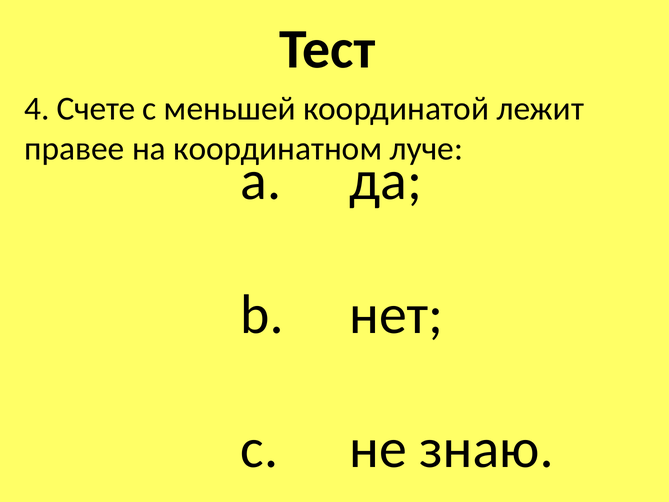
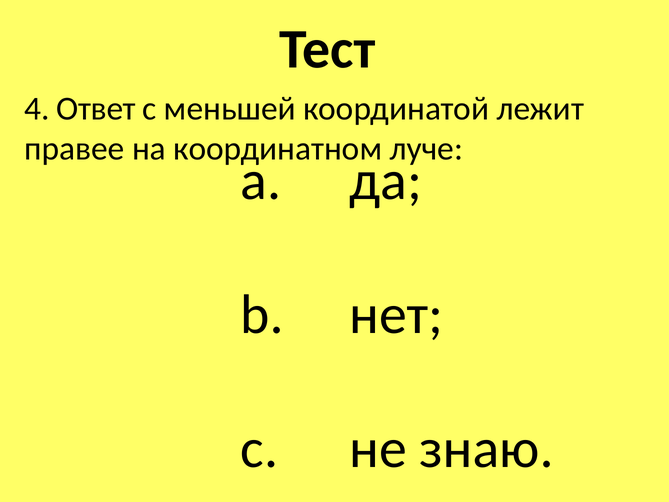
Счете: Счете -> Ответ (96, 109)
